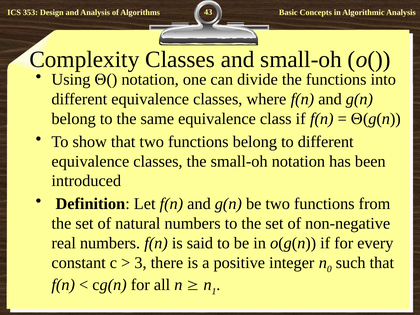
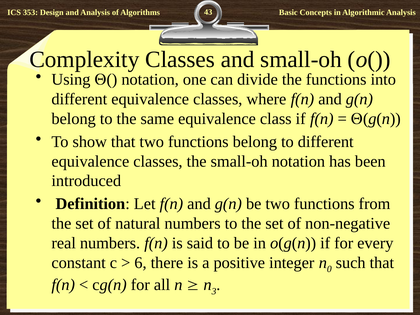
3: 3 -> 6 (141, 263)
1: 1 -> 3 (214, 291)
